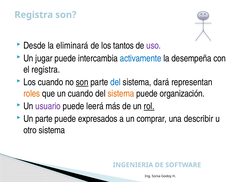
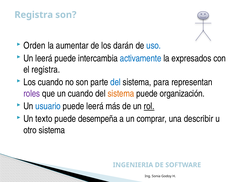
Desde: Desde -> Orden (34, 46)
eliminará: eliminará -> aumentar (72, 46)
tantos: tantos -> darán (123, 46)
uso colour: purple -> blue (154, 46)
Un jugar: jugar -> leerá (44, 58)
desempeña: desempeña -> expresados (191, 58)
son underline: present -> none (82, 82)
dará: dará -> para (161, 82)
roles colour: orange -> purple (32, 93)
usuario colour: purple -> blue (48, 106)
Un parte: parte -> texto (44, 119)
expresados: expresados -> desempeña (98, 119)
